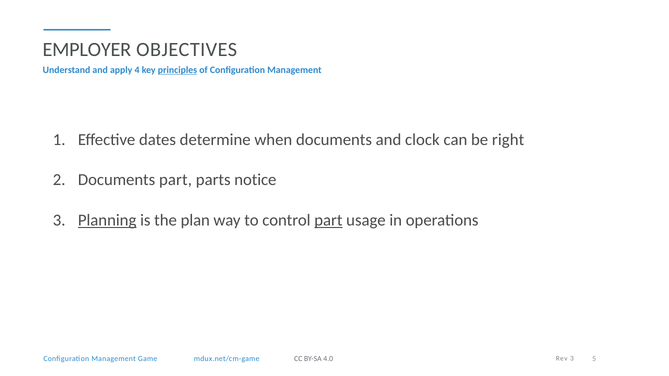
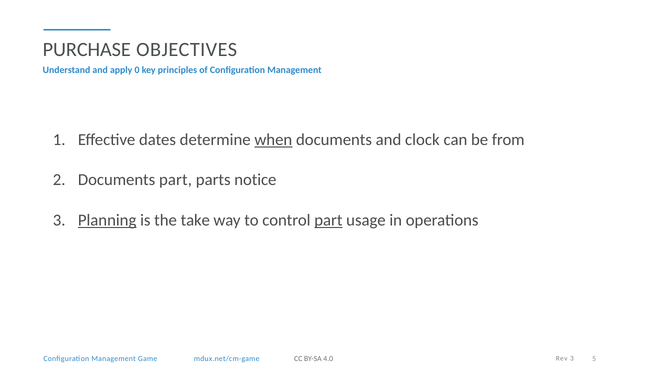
EMPLOYER: EMPLOYER -> PURCHASE (87, 50)
4: 4 -> 0 (137, 70)
principles underline: present -> none (177, 70)
when underline: none -> present (273, 140)
right: right -> from (508, 140)
plan: plan -> take (195, 220)
